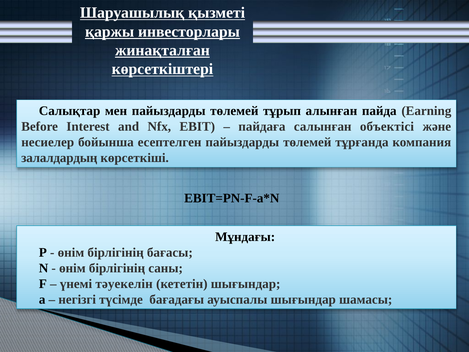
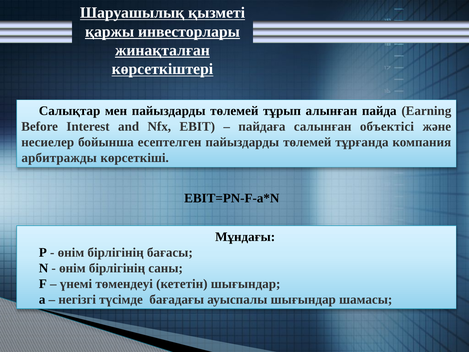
залалдардың: залалдардың -> арбитражды (59, 158)
тәуекелін: тәуекелін -> төмендеуі (124, 284)
